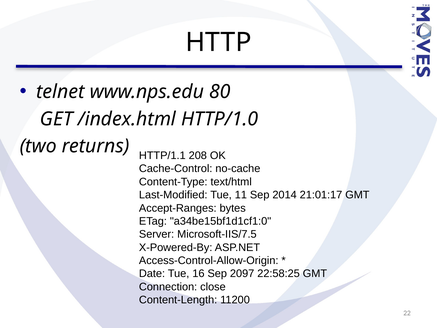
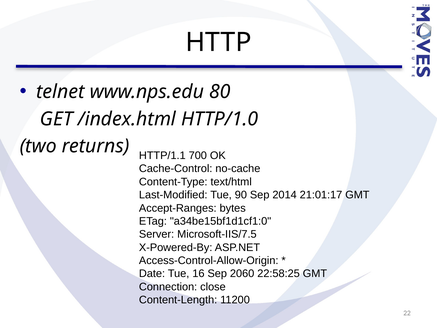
208: 208 -> 700 (198, 155)
11: 11 -> 90 (241, 195)
2097: 2097 -> 2060 (242, 273)
